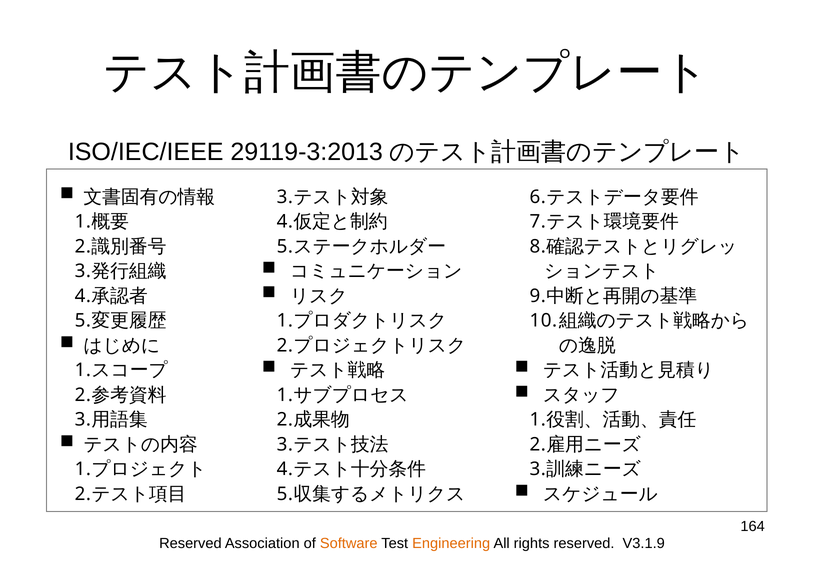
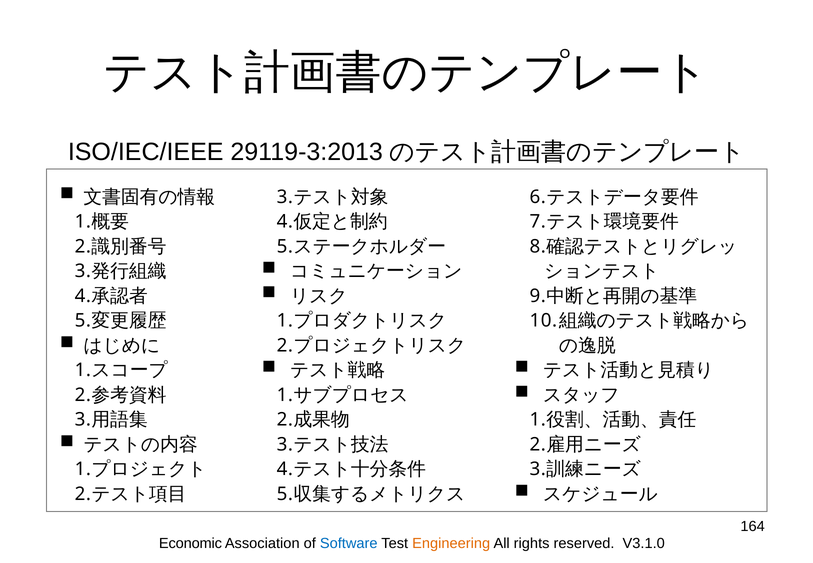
Reserved: Reserved -> Economic (190, 543)
Software colour: orange -> blue (349, 543)
V3.1.9: V3.1.9 -> V3.1.0 (644, 543)
